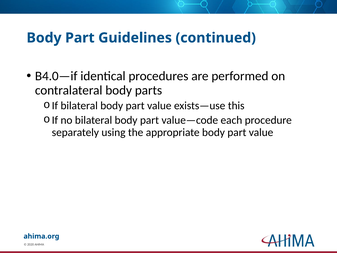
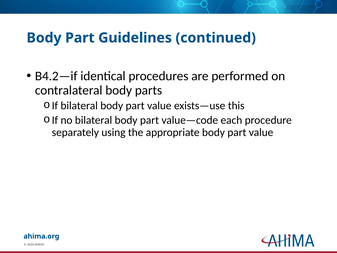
B4.0—if: B4.0—if -> B4.2—if (56, 76)
